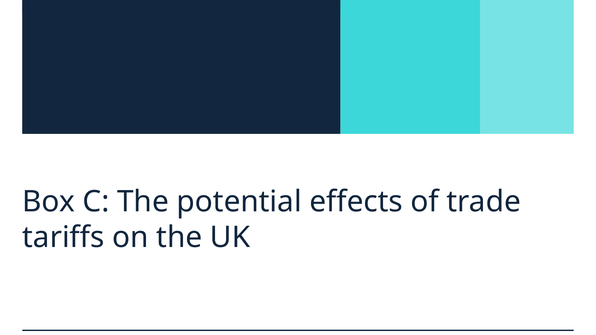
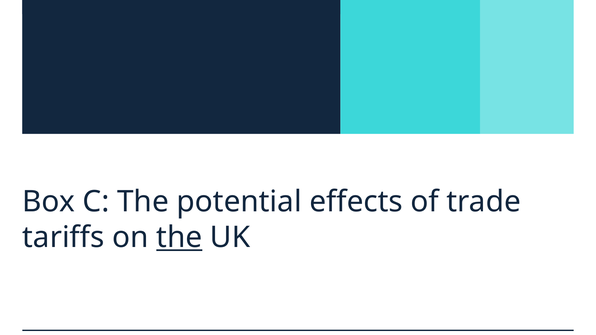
the underline: none -> present (179, 238)
